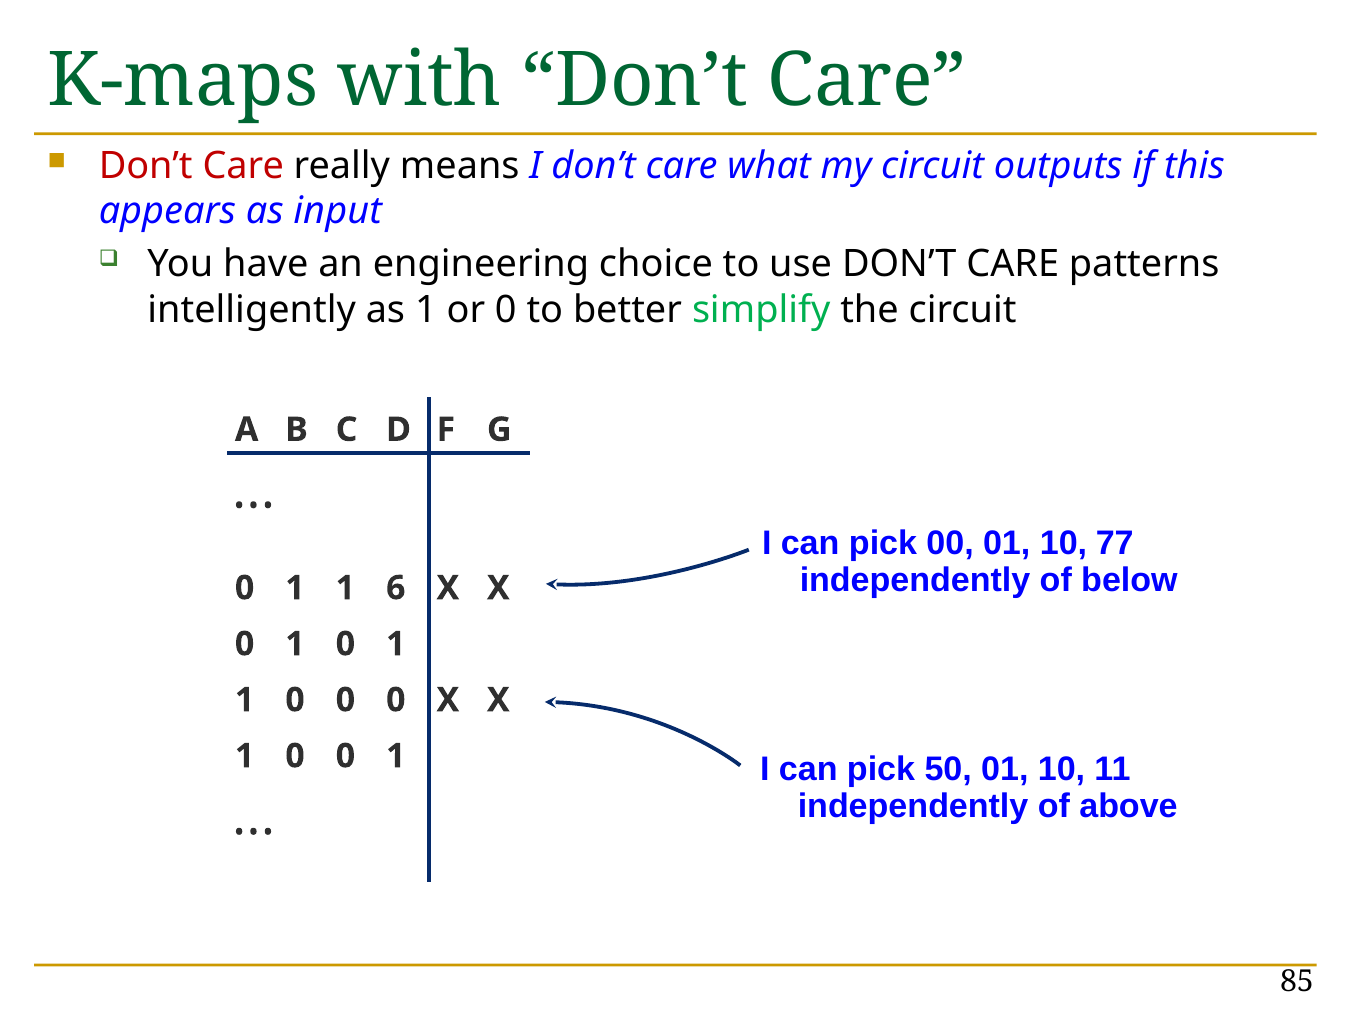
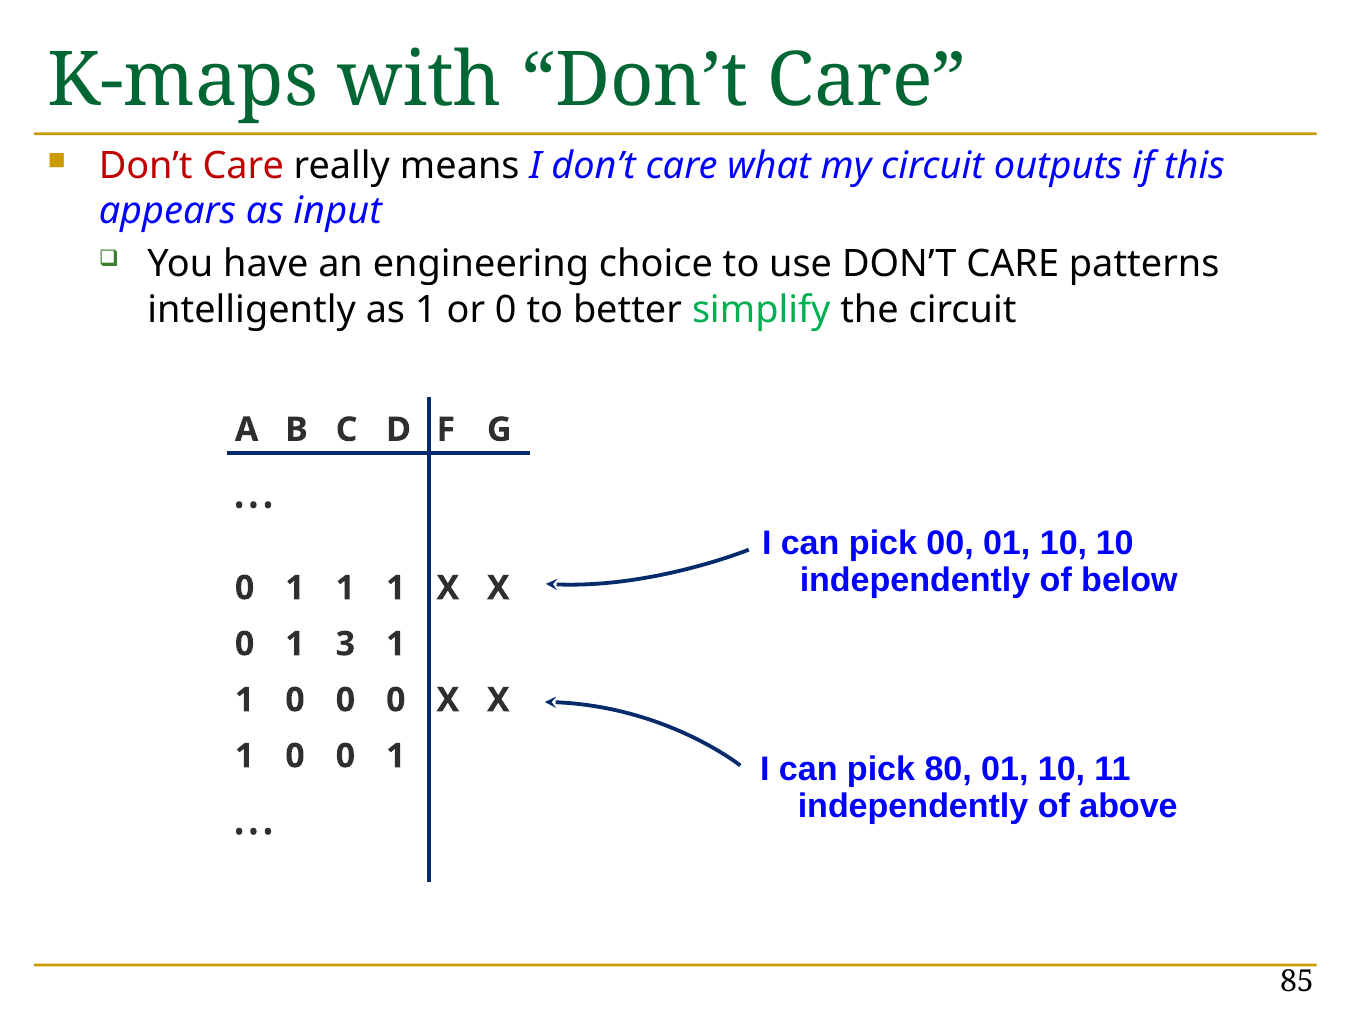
10 77: 77 -> 10 (1115, 543)
1 1 6: 6 -> 1 (396, 588)
0 1 0: 0 -> 3 (345, 644)
50: 50 -> 80 (948, 770)
